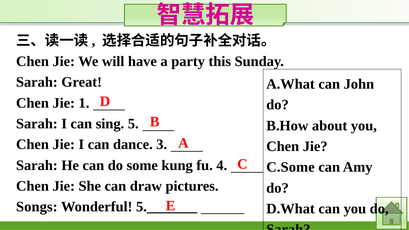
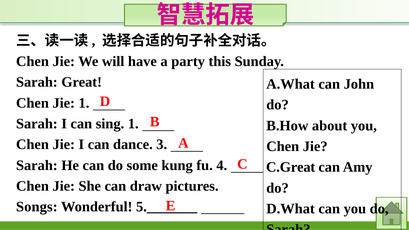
sing 5: 5 -> 1 (133, 124)
C.Some: C.Some -> C.Great (291, 167)
